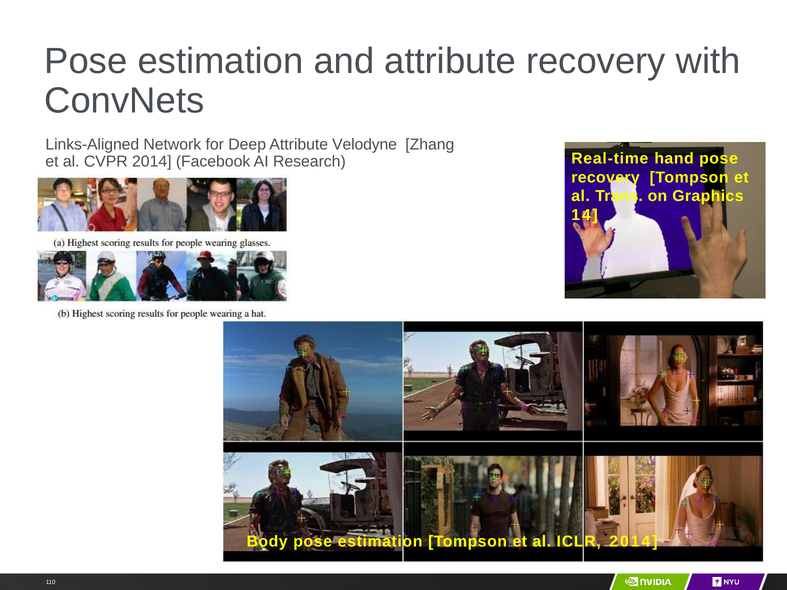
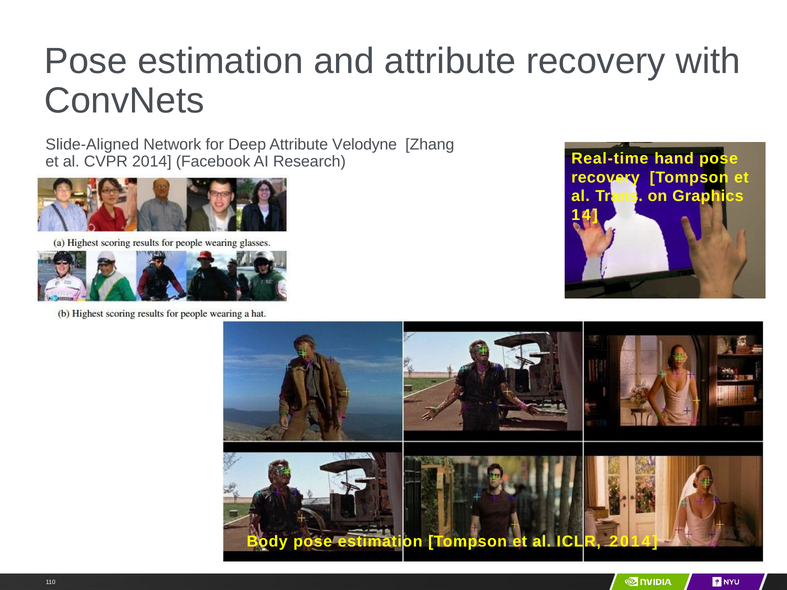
Links-Aligned: Links-Aligned -> Slide-Aligned (92, 145)
